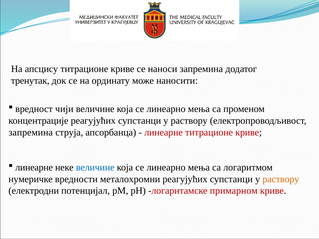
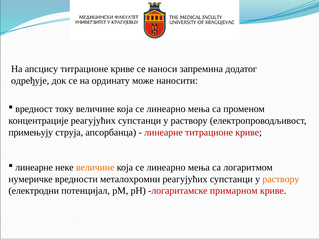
тренутак: тренутак -> одређује (30, 81)
чији: чији -> току (64, 109)
запремина: запремина -> примењују (31, 132)
величине colour: blue -> orange (95, 168)
